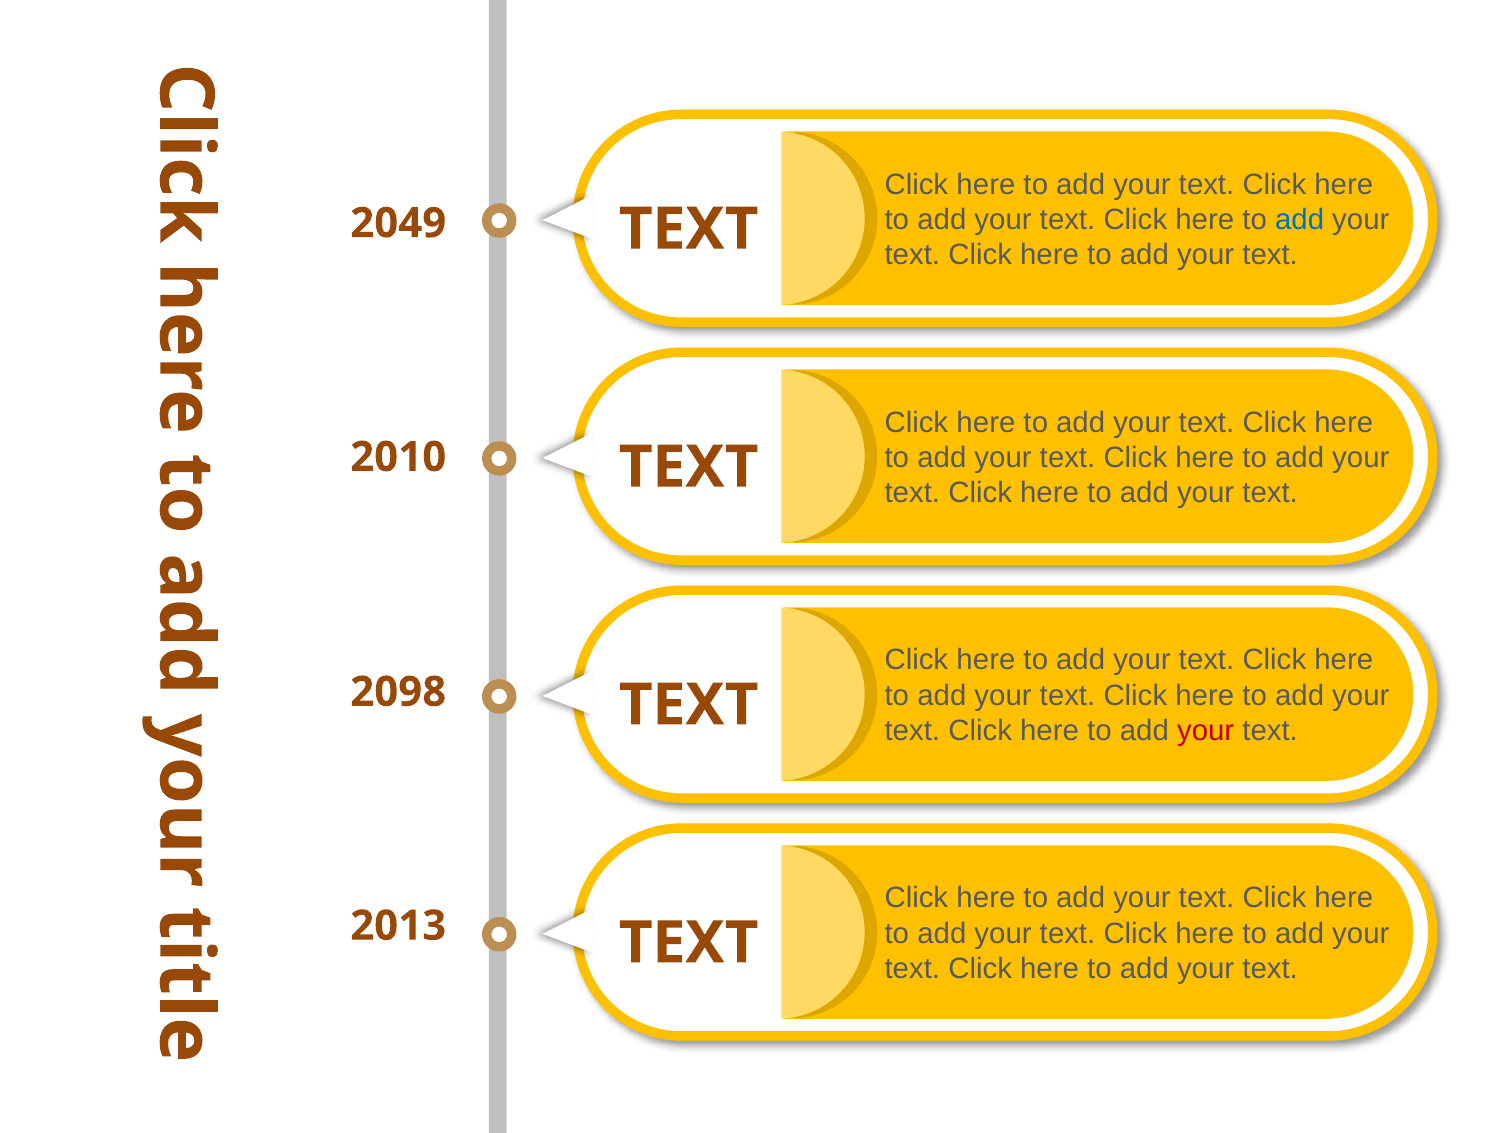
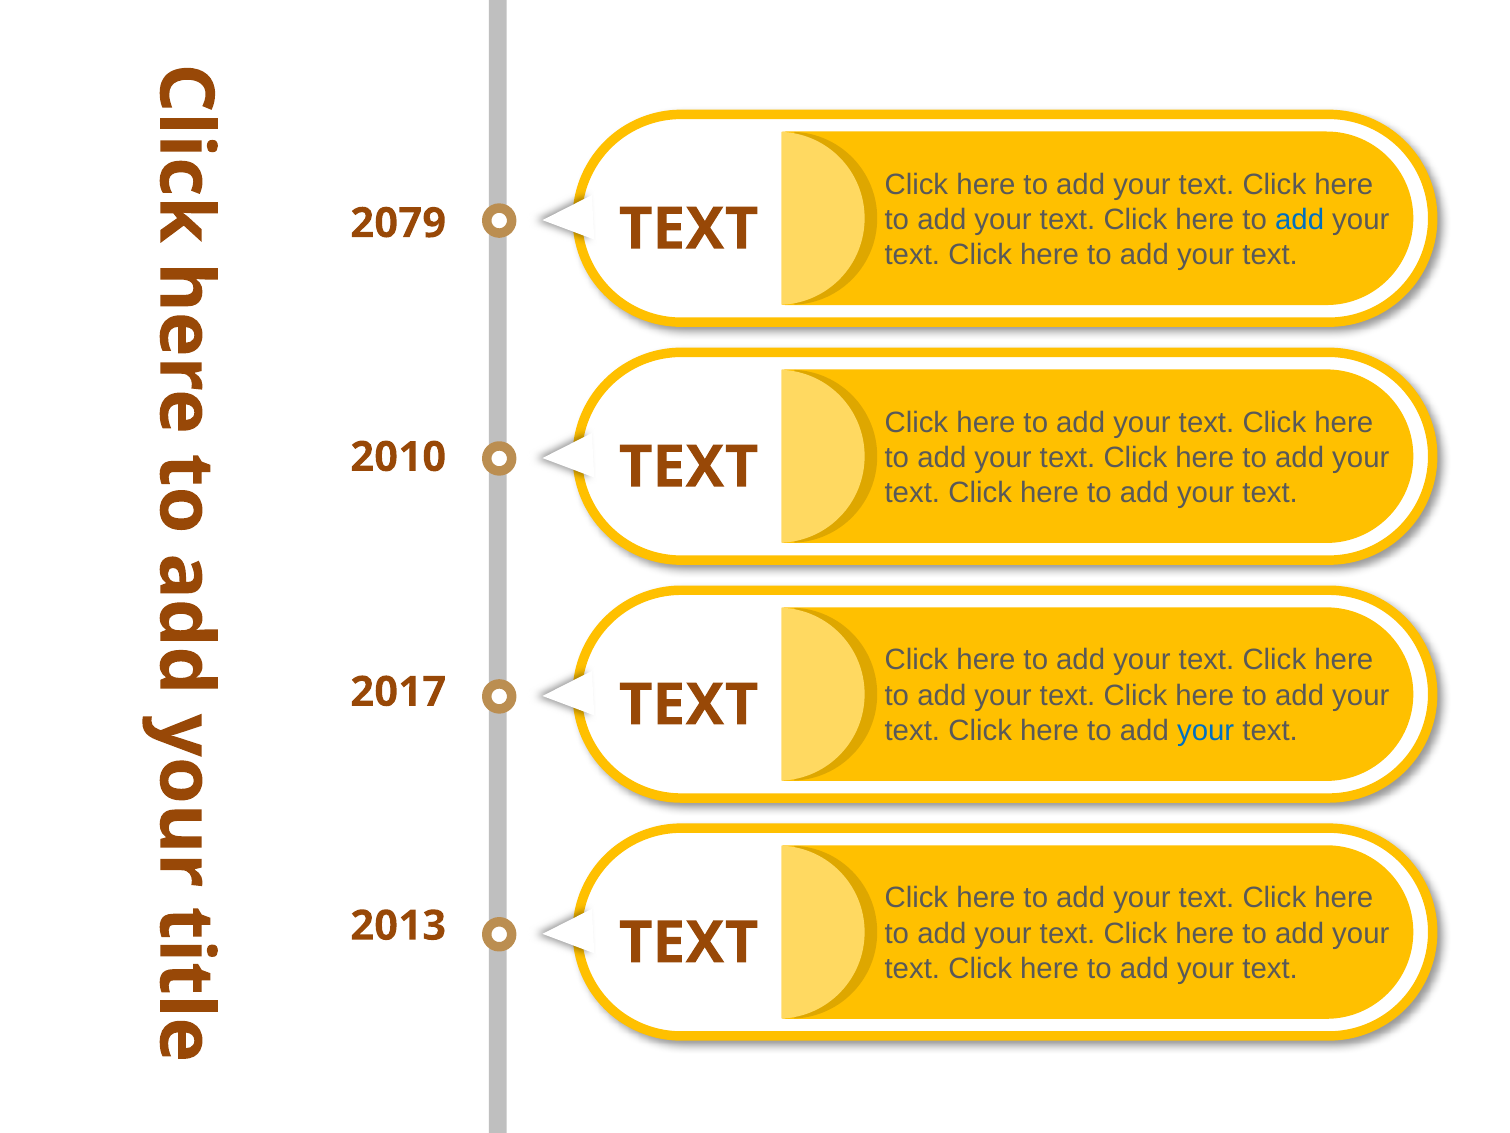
2049: 2049 -> 2079 (398, 223)
2098: 2098 -> 2017 (398, 692)
your colour: red -> blue (1206, 731)
